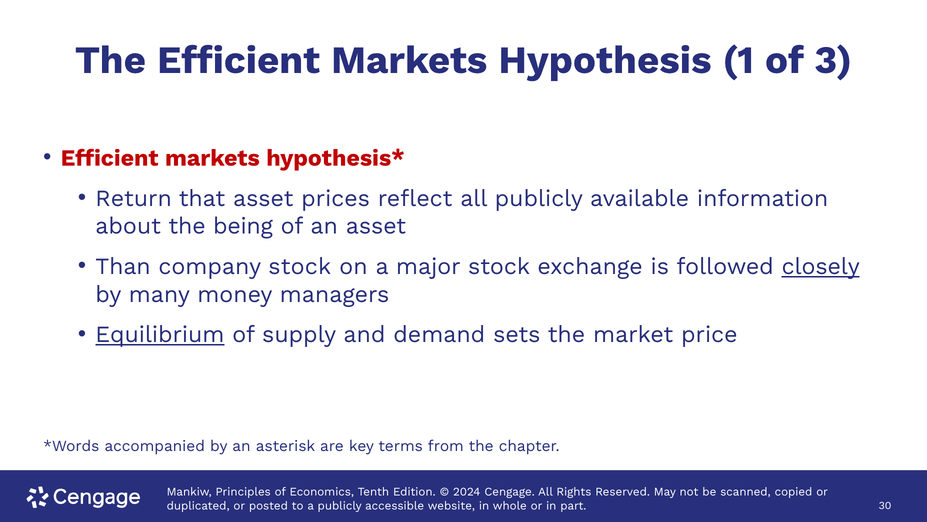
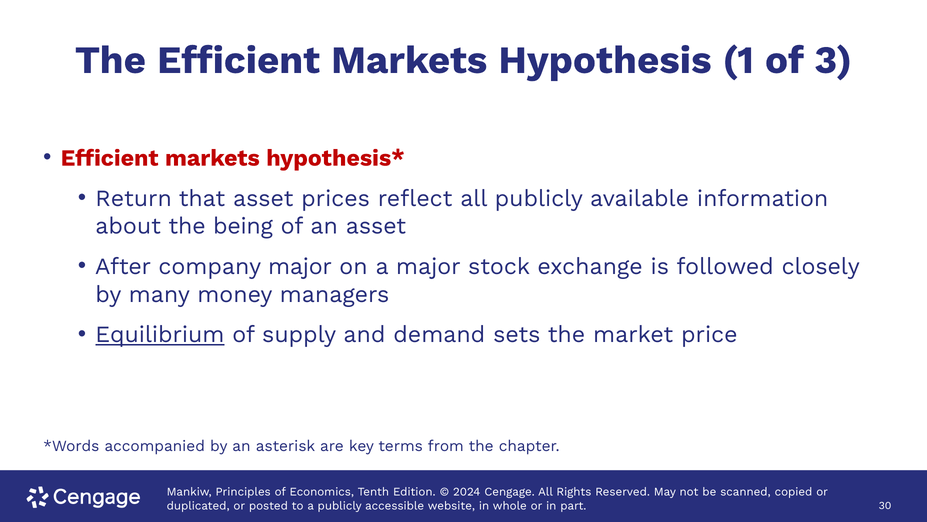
Than: Than -> After (123, 266)
company stock: stock -> major (300, 266)
closely underline: present -> none (821, 266)
